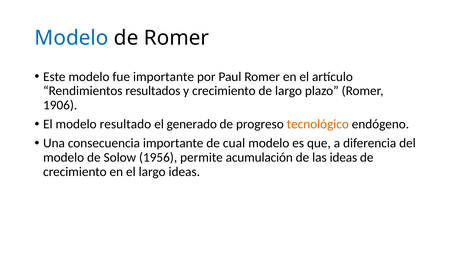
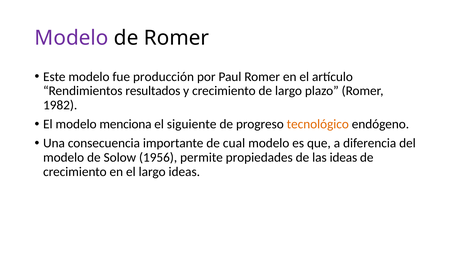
Modelo colour: blue -> purple (72, 38)
fue importante: importante -> producción (163, 77)
1906: 1906 -> 1982 (60, 105)
resultado: resultado -> menciona (126, 124)
generado: generado -> siguiente (192, 124)
acumulación: acumulación -> propiedades (259, 158)
